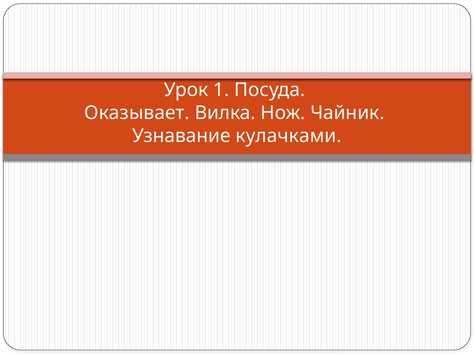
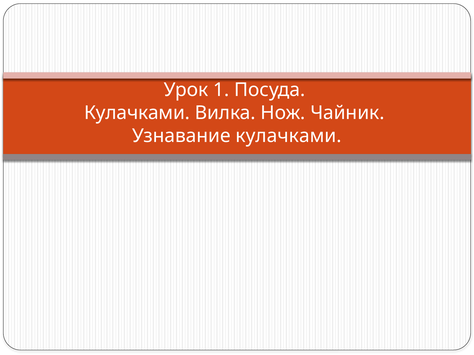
Оказывает: Оказывает -> Кулачками (137, 113)
